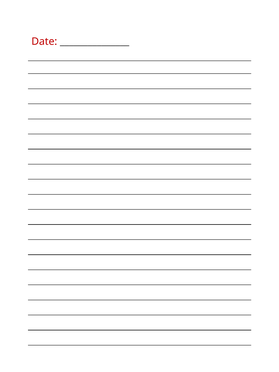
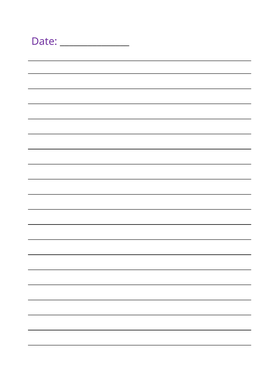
Date colour: red -> purple (44, 42)
